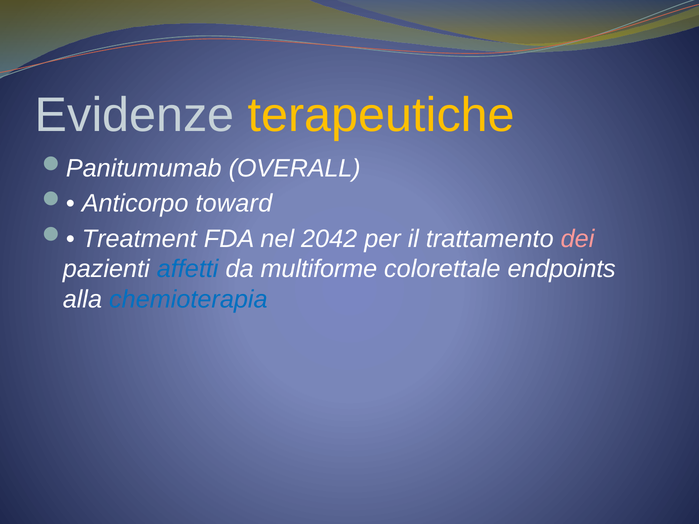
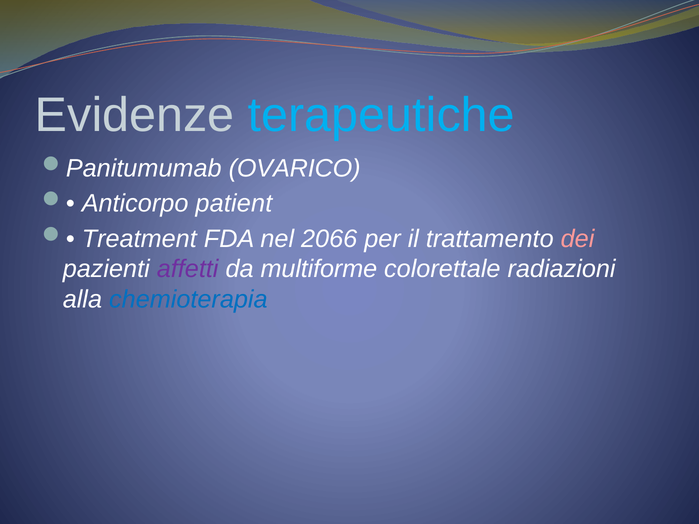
terapeutiche colour: yellow -> light blue (381, 115)
OVERALL: OVERALL -> OVARICO (295, 168)
toward: toward -> patient (234, 204)
2042: 2042 -> 2066 (329, 239)
affetti colour: blue -> purple (188, 269)
endpoints: endpoints -> radiazioni (562, 269)
